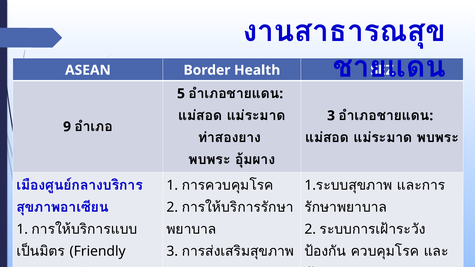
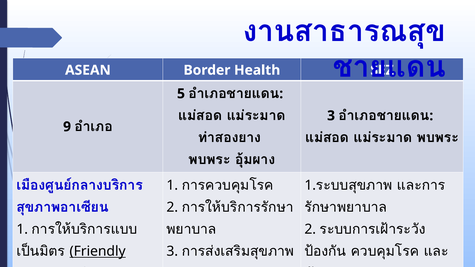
Friendly underline: none -> present (98, 252)
